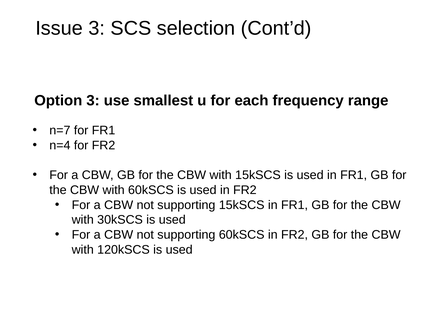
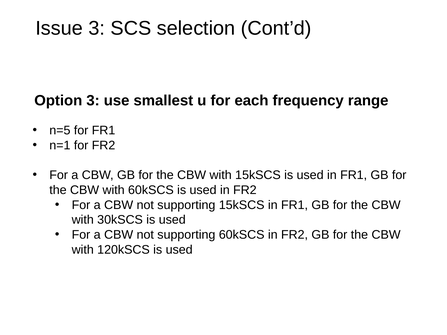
n=7: n=7 -> n=5 (60, 131)
n=4: n=4 -> n=1 (60, 146)
